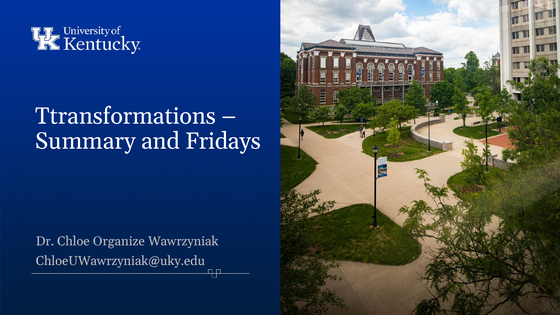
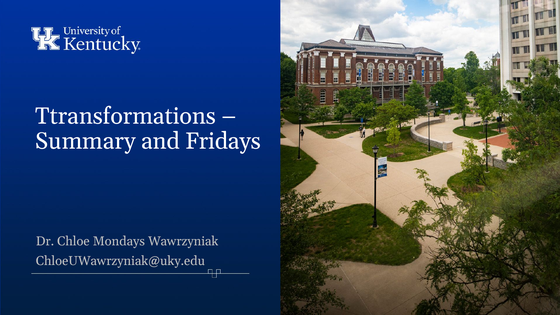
Organize: Organize -> Mondays (119, 241)
